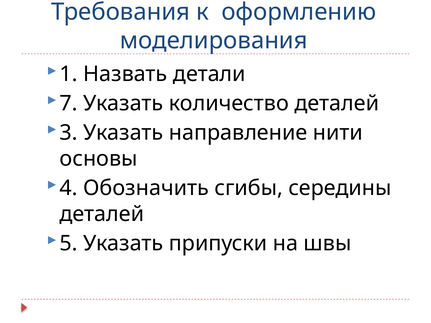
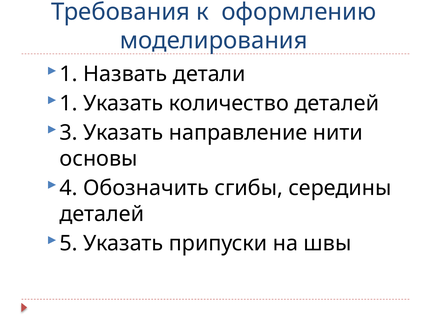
7: 7 -> 1 (69, 103)
